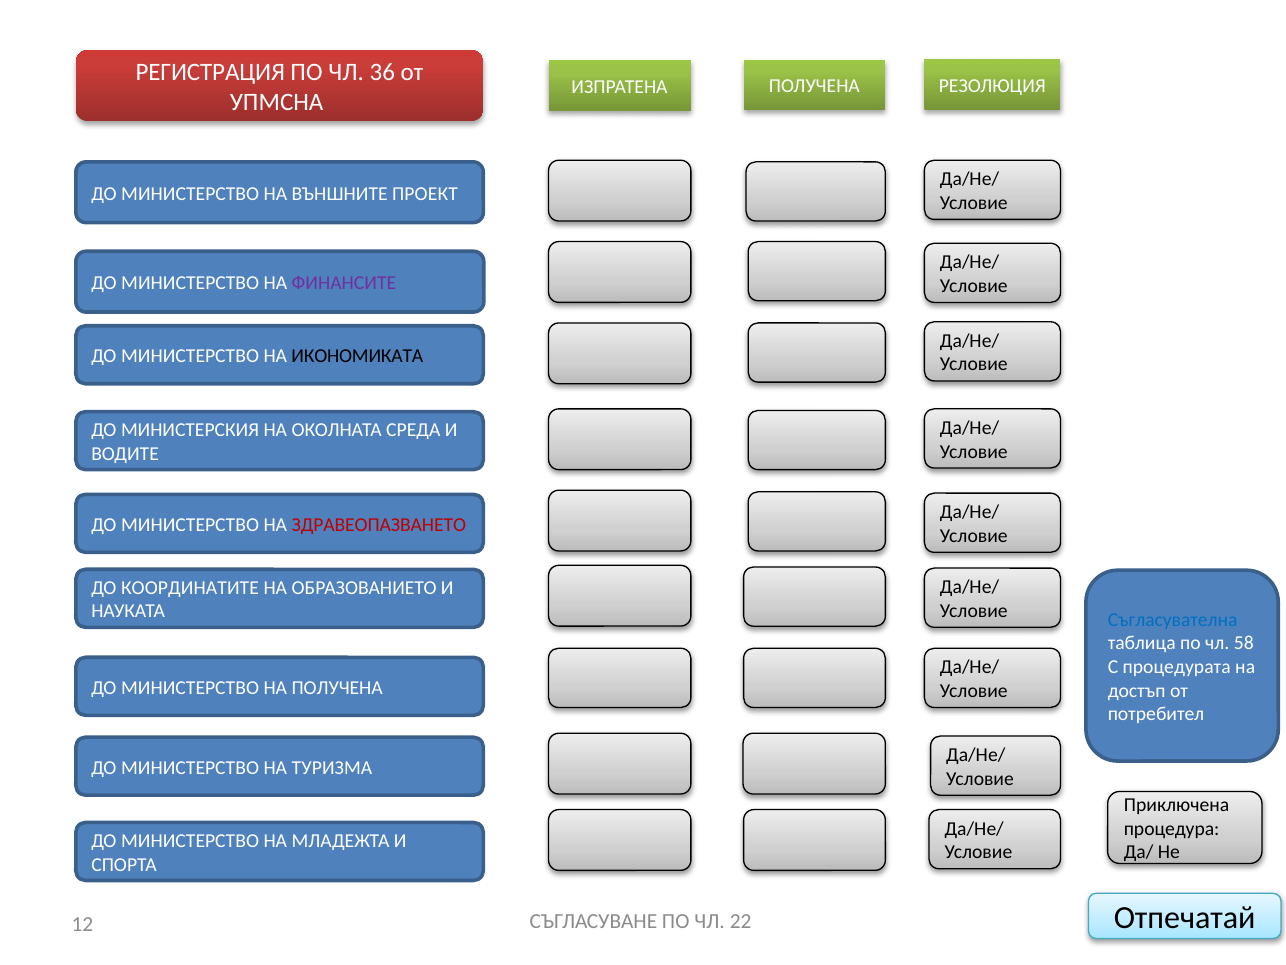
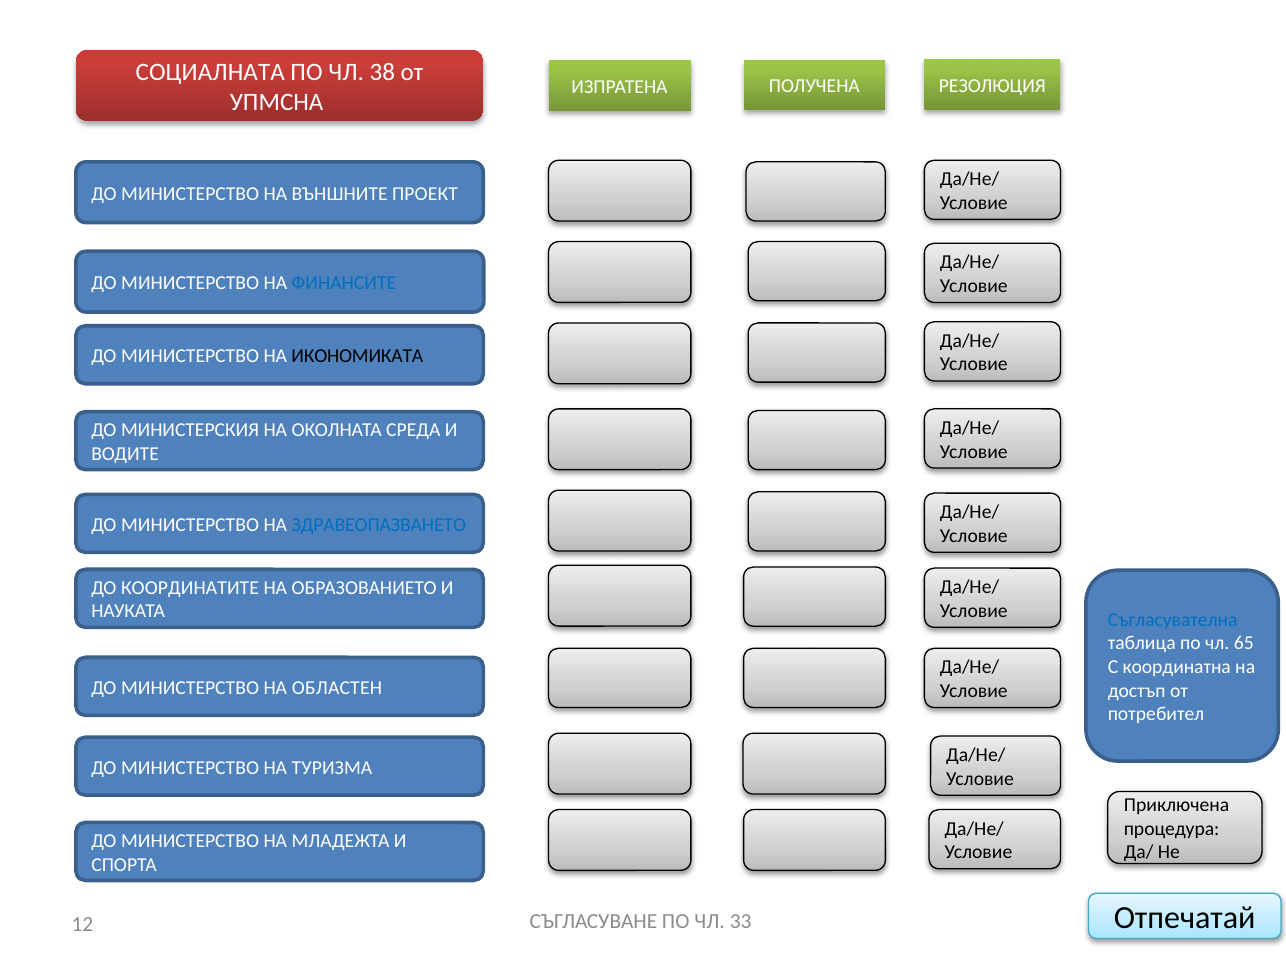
РЕГИСТРАЦИЯ: РЕГИСТРАЦИЯ -> СОЦИАЛНАТА (210, 72)
36: 36 -> 38 (382, 72)
ФИНАНСИТЕ colour: purple -> blue (344, 283)
ЗДРАВЕОПАЗВАНЕТО colour: red -> blue (379, 524)
58: 58 -> 65 (1244, 643)
процедурата: процедурата -> координатна (1177, 667)
НА ПОЛУЧЕНА: ПОЛУЧЕНА -> ОБЛАСТЕН (337, 687)
22: 22 -> 33 (741, 921)
